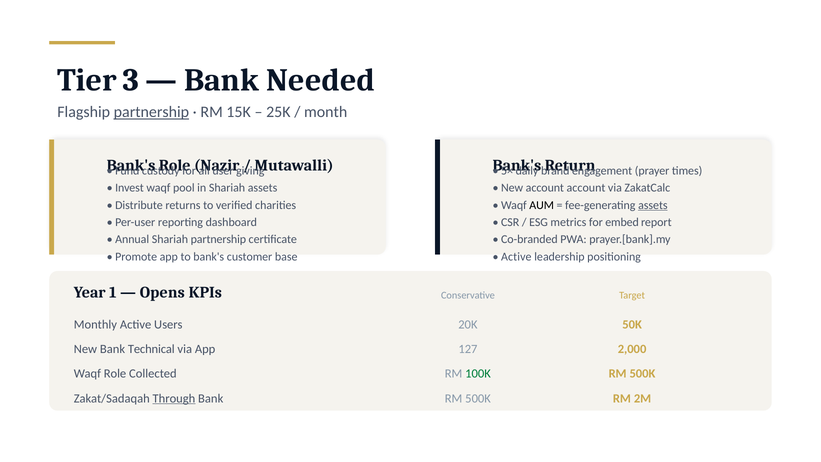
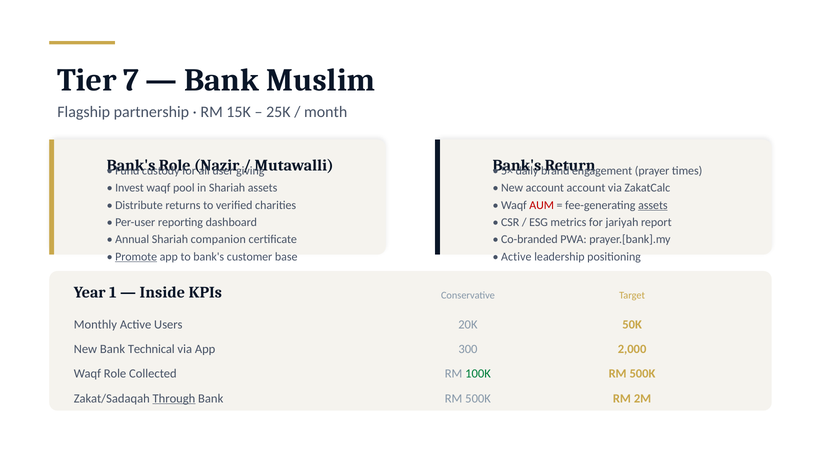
3: 3 -> 7 (131, 80)
Needed: Needed -> Muslim (321, 80)
partnership underline: present -> none (151, 112)
AUM colour: black -> red (542, 205)
embed: embed -> jariyah (622, 222)
Shariah partnership: partnership -> companion (218, 239)
Promote underline: none -> present (136, 257)
Opens: Opens -> Inside (162, 293)
127: 127 -> 300 (468, 349)
